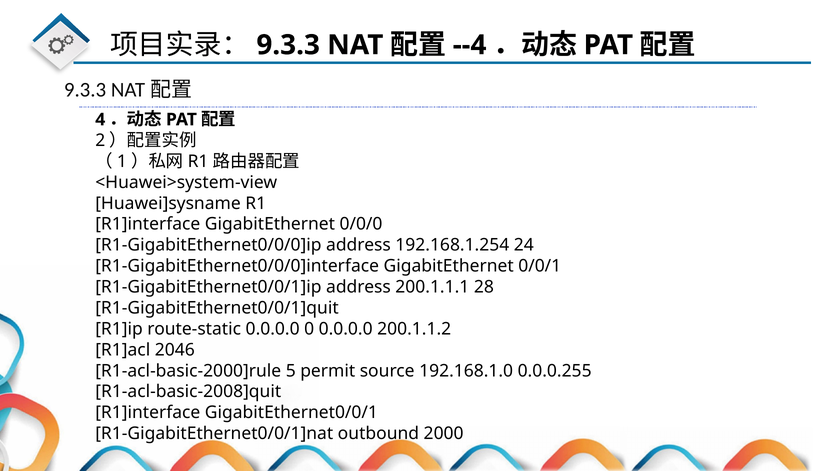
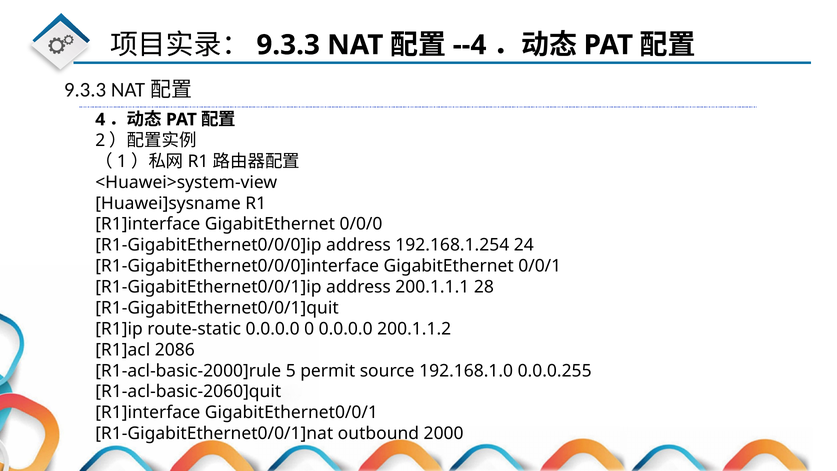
2046: 2046 -> 2086 (175, 350)
R1-acl-basic-2008]quit: R1-acl-basic-2008]quit -> R1-acl-basic-2060]quit (188, 392)
